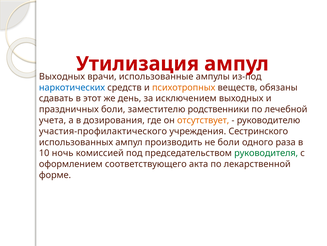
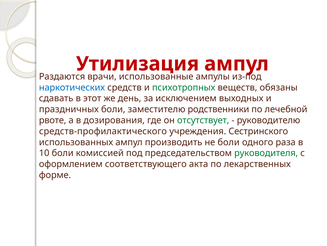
Выходных: Выходных -> Раздаются (62, 76)
психотропных colour: orange -> green (184, 87)
учета: учета -> рвоте (53, 120)
отсутствует colour: orange -> green (203, 120)
участия-профилактического: участия-профилактического -> средств-профилактического (103, 131)
10 ночь: ночь -> боли (63, 153)
лекарственной: лекарственной -> лекарственных (257, 164)
